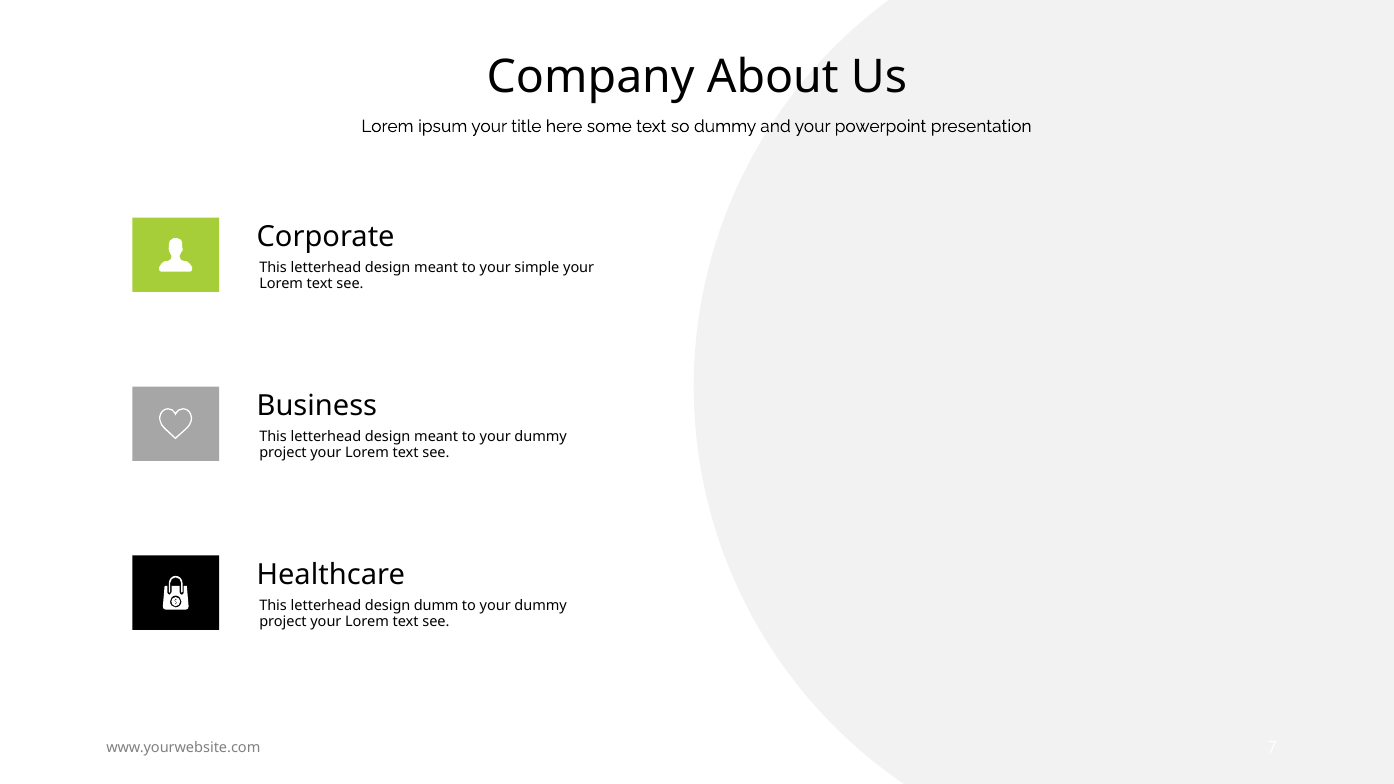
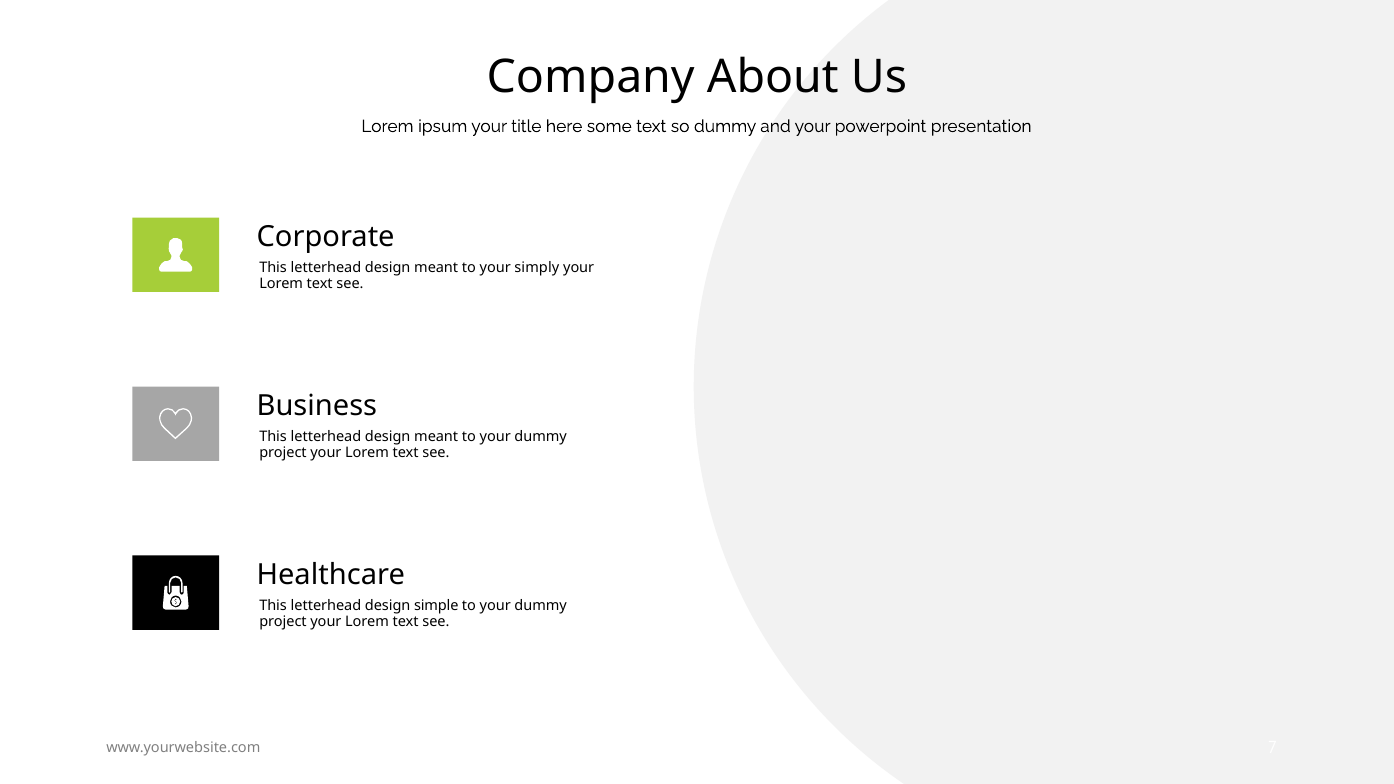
simple: simple -> simply (537, 268)
dumm: dumm -> simple (436, 606)
